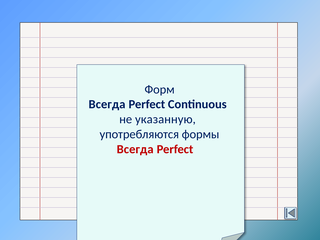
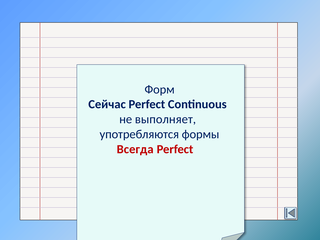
Всегда: Всегда -> Сейчас (107, 104)
указанную: указанную -> выполняет (165, 119)
